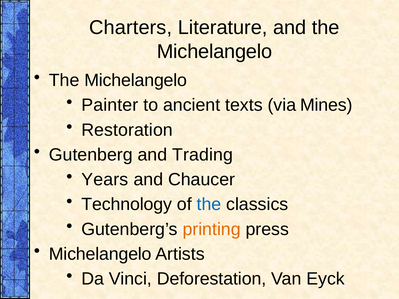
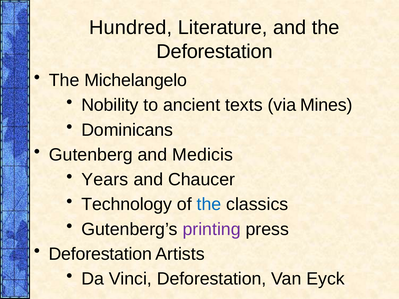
Charters: Charters -> Hundred (131, 28)
Michelangelo: Michelangelo -> Deforestation (215, 52)
Painter: Painter -> Nobility (110, 105)
Restoration: Restoration -> Dominicans (127, 130)
Trading: Trading -> Medicis (203, 155)
printing colour: orange -> purple (212, 229)
Michelangelo: Michelangelo -> Deforestation (100, 254)
